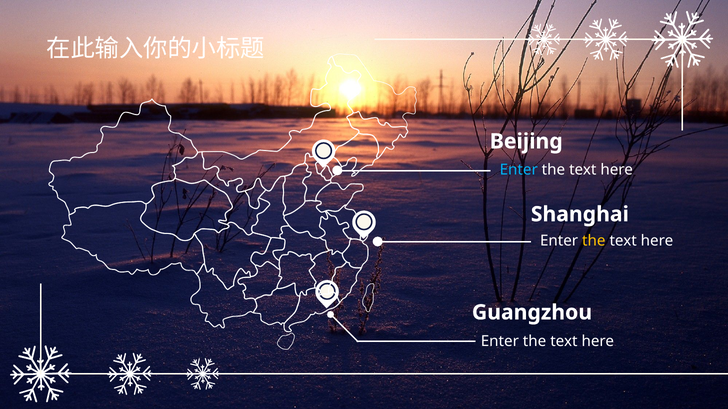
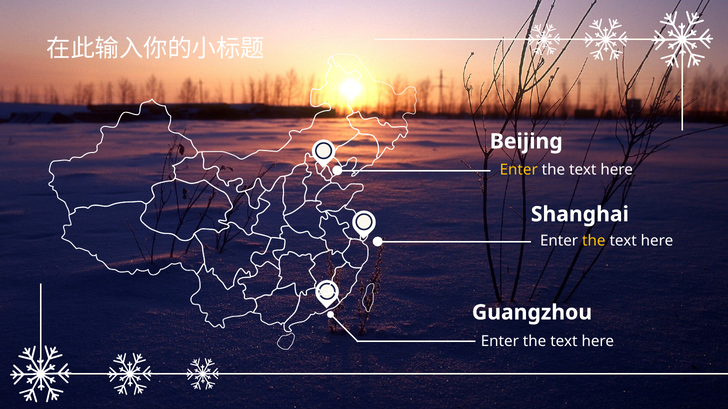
Enter colour: light blue -> yellow (519, 170)
